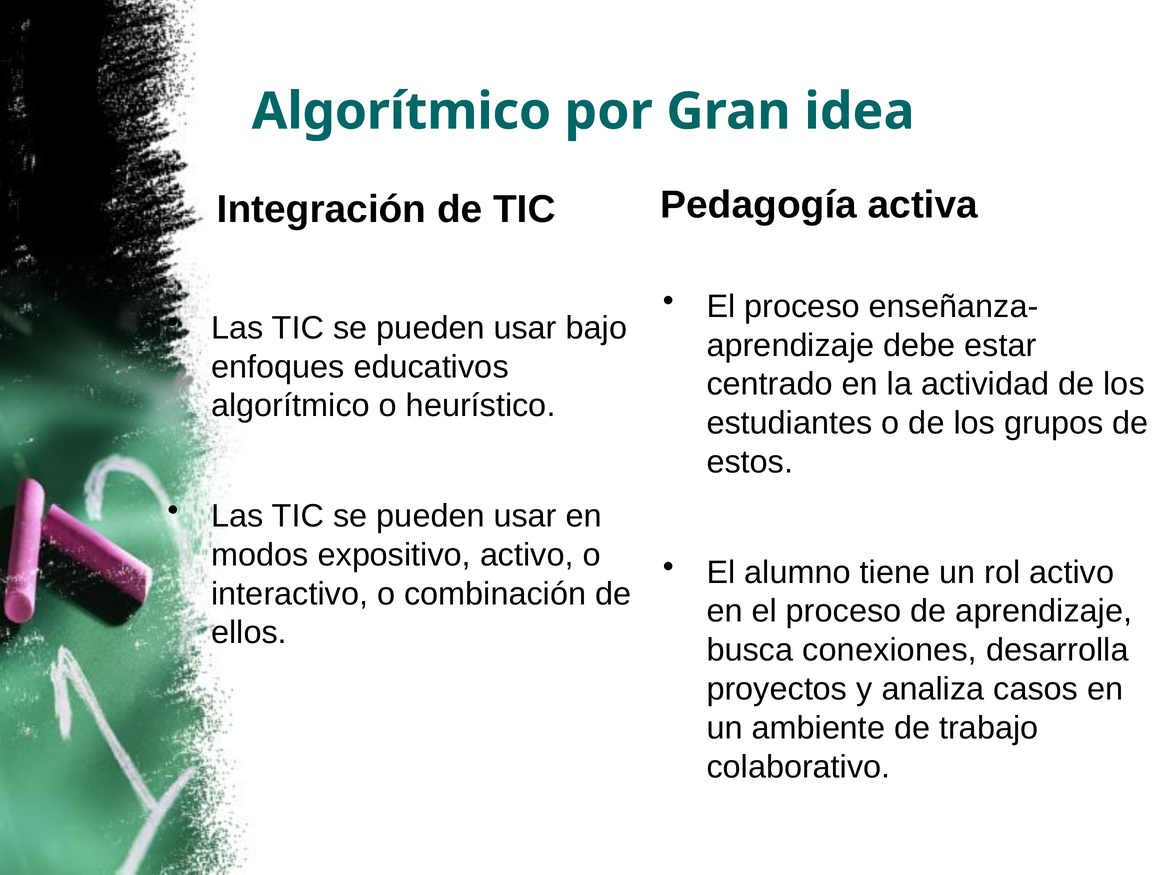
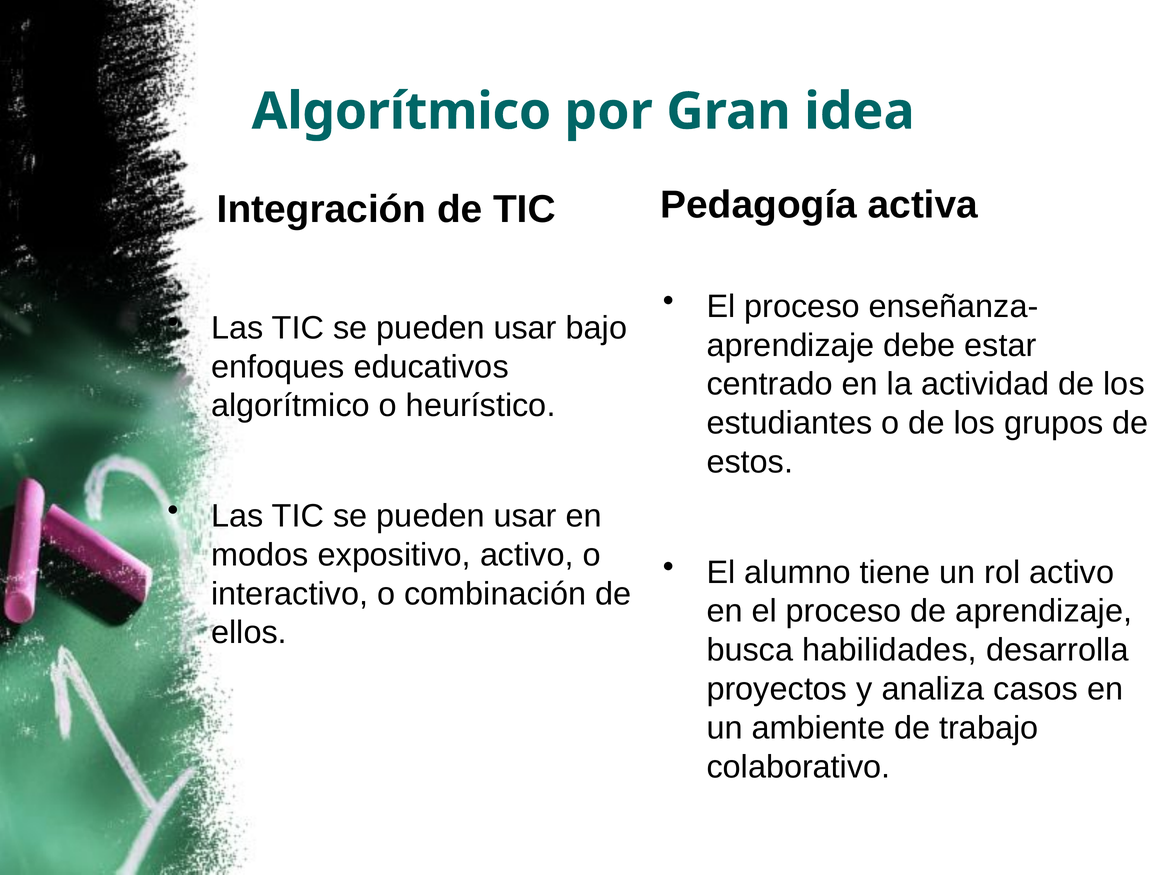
conexiones: conexiones -> habilidades (890, 650)
